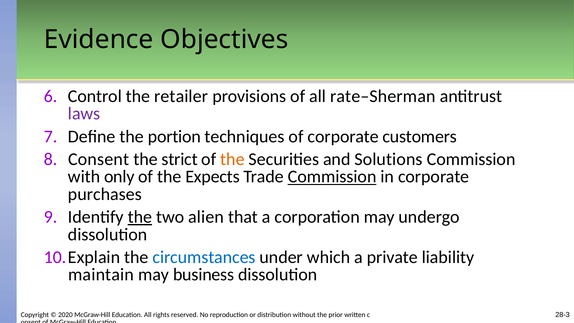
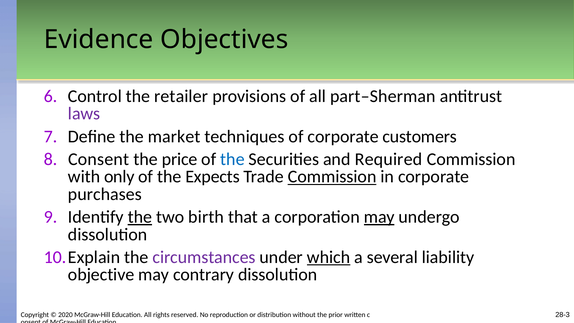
rate–Sherman: rate–Sherman -> part–Sherman (383, 96)
portion: portion -> market (174, 136)
strict: strict -> price (180, 159)
the colour: orange -> blue (232, 159)
Solutions: Solutions -> Required (389, 159)
alien: alien -> birth (206, 217)
may underline: none -> present (379, 217)
circumstances colour: blue -> purple (204, 257)
which underline: none -> present (329, 257)
private: private -> several (392, 257)
maintain: maintain -> objective (101, 275)
business: business -> contrary (204, 275)
